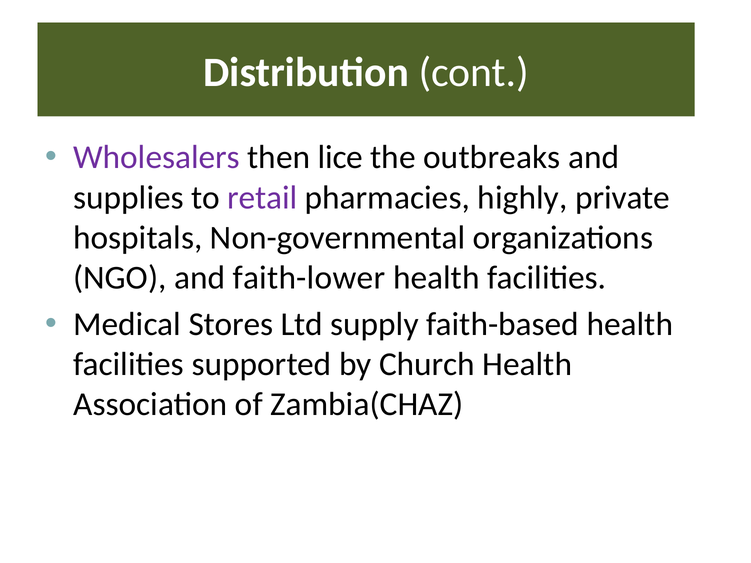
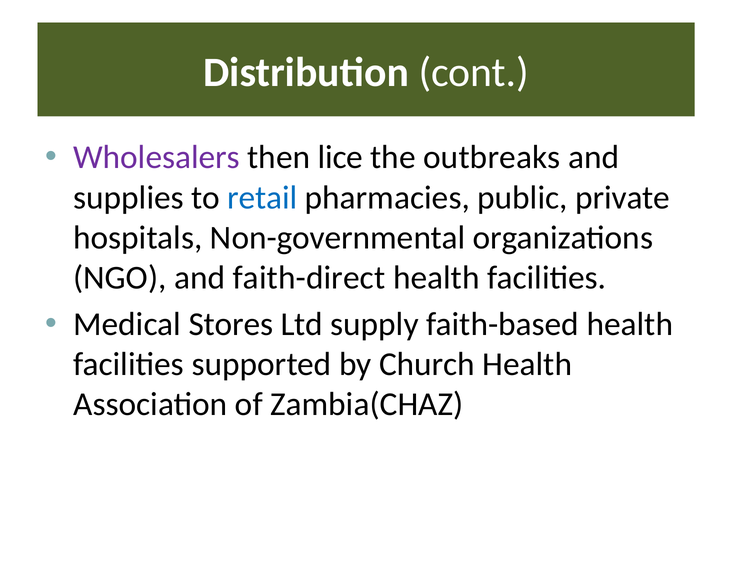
retail colour: purple -> blue (262, 198)
highly: highly -> public (522, 198)
faith-lower: faith-lower -> faith-direct (309, 278)
